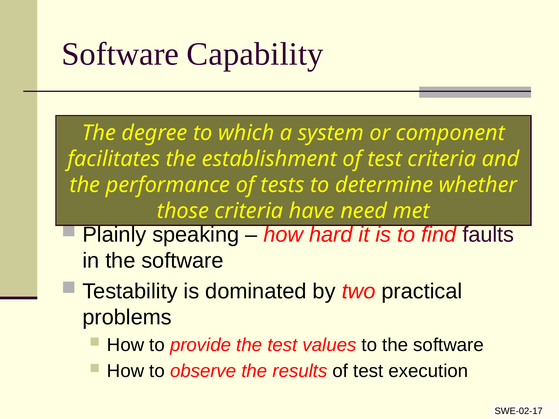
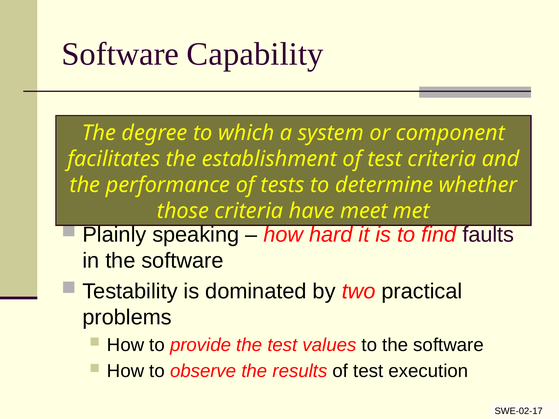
need: need -> meet (364, 211)
